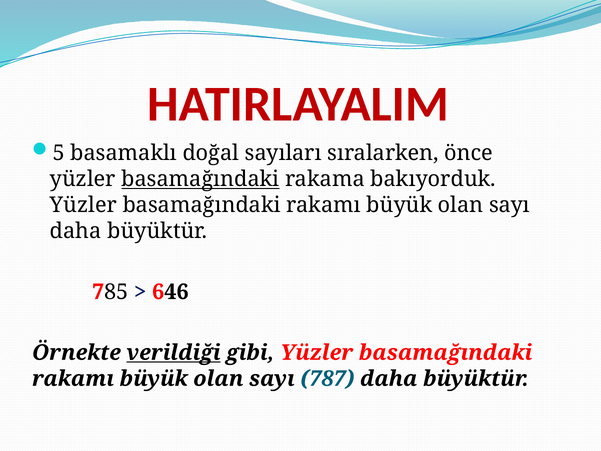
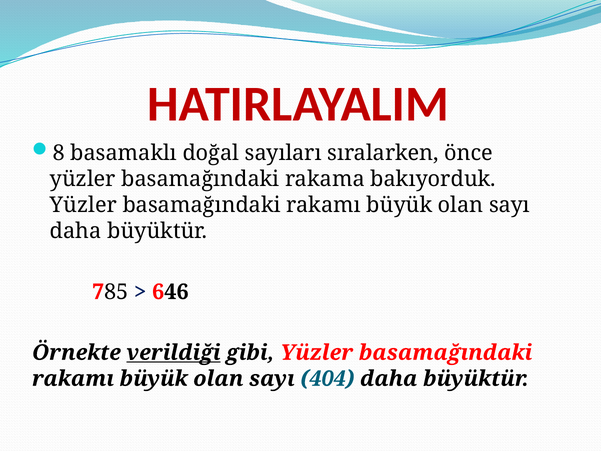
5: 5 -> 8 (59, 153)
basamağındaki underline: present -> none (200, 179)
787: 787 -> 404 (327, 378)
